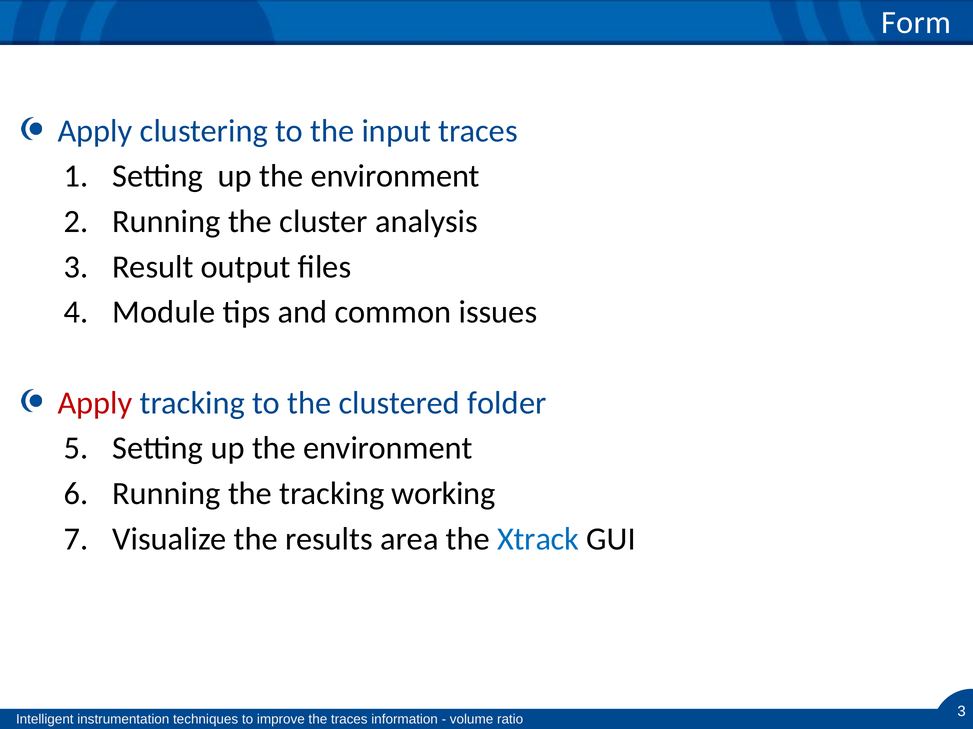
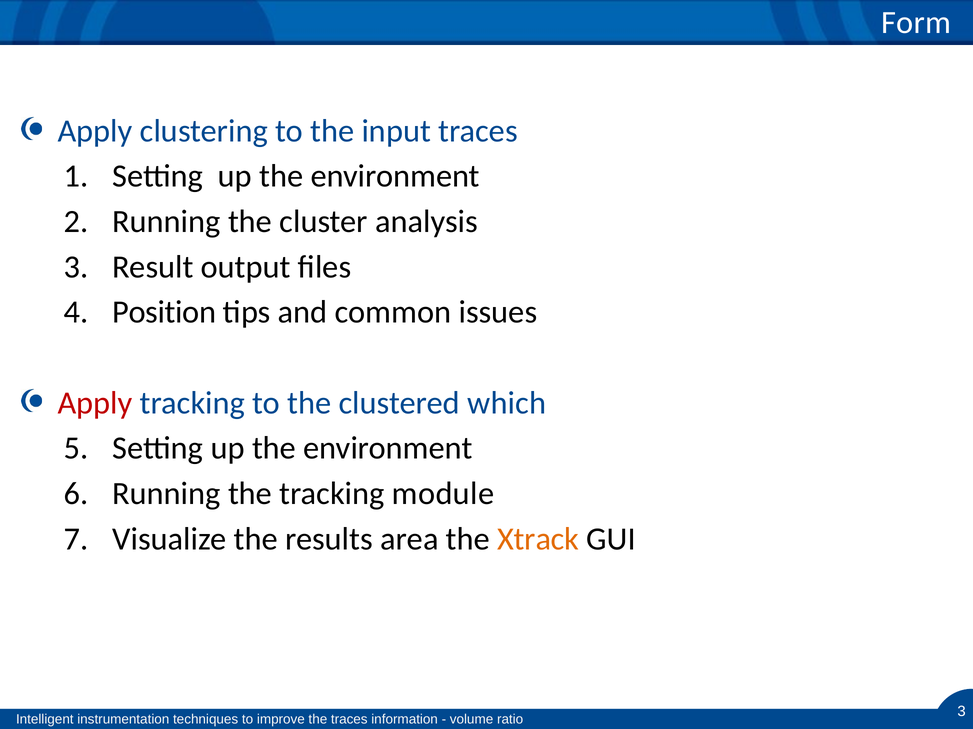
Module: Module -> Position (164, 313)
folder: folder -> which (507, 403)
working: working -> module (443, 494)
Xtrack colour: blue -> orange (538, 539)
